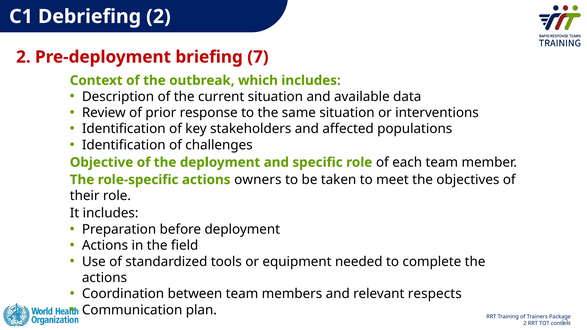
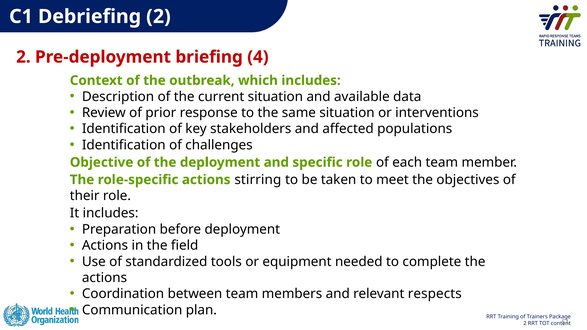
7: 7 -> 4 (258, 57)
owners: owners -> stirring (258, 180)
